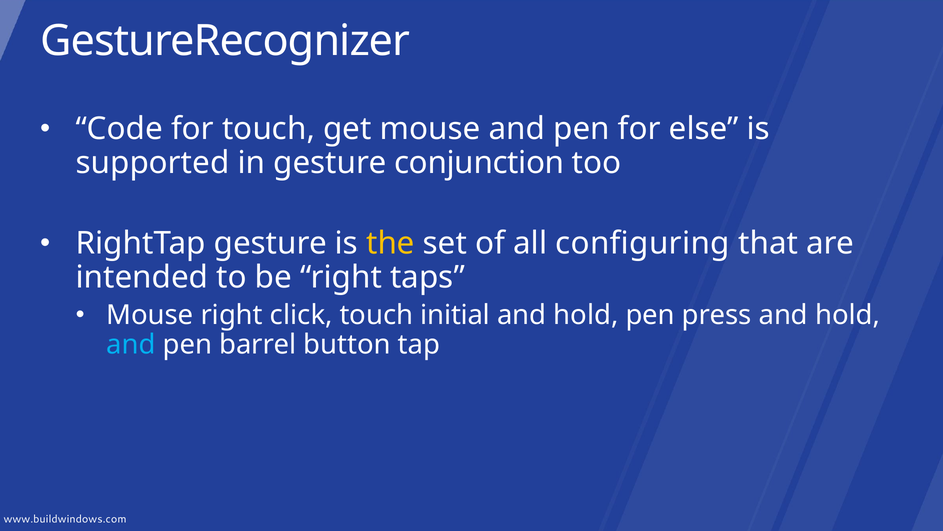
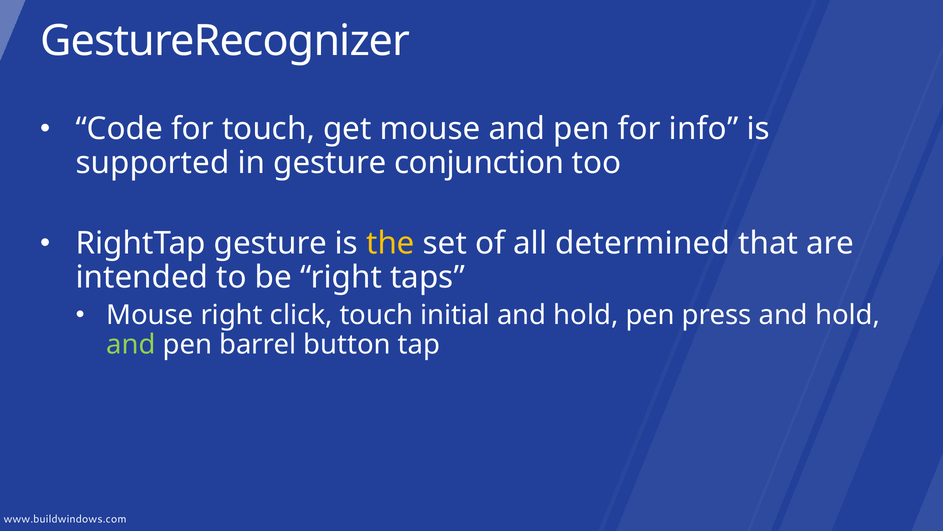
else: else -> info (704, 129)
configuring: configuring -> determined (643, 243)
and colour: light blue -> light green (131, 344)
